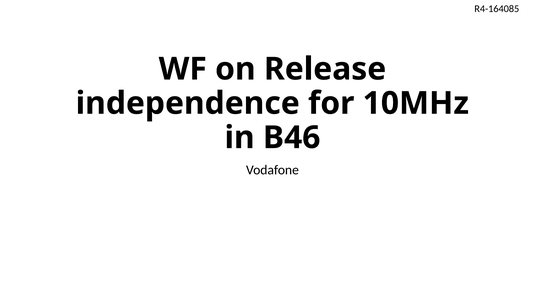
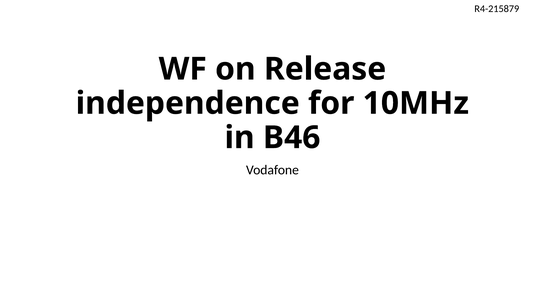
R4-164085: R4-164085 -> R4-215879 (497, 9)
